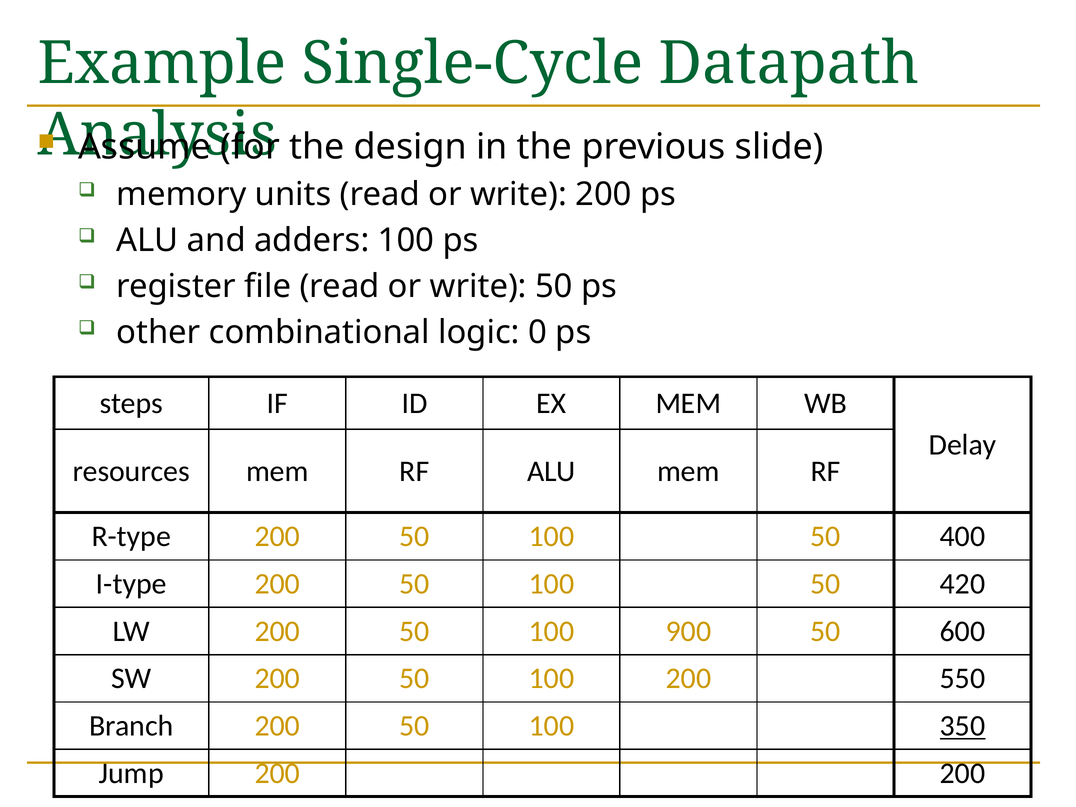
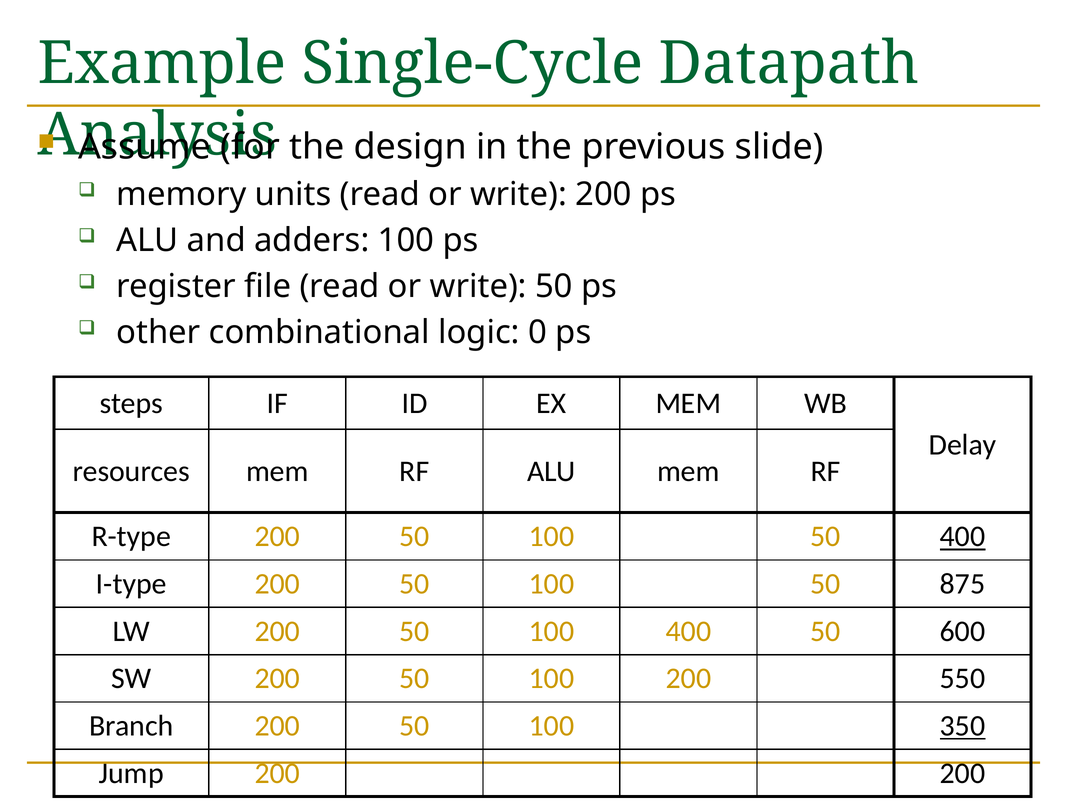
400 underline: none -> present (963, 537)
420: 420 -> 875 (963, 584)
100 900: 900 -> 400 (688, 631)
